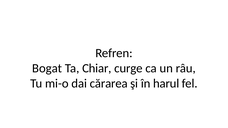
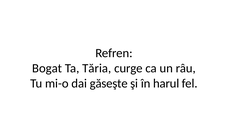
Chiar: Chiar -> Tăria (97, 68)
cărarea: cărarea -> găseşte (109, 84)
